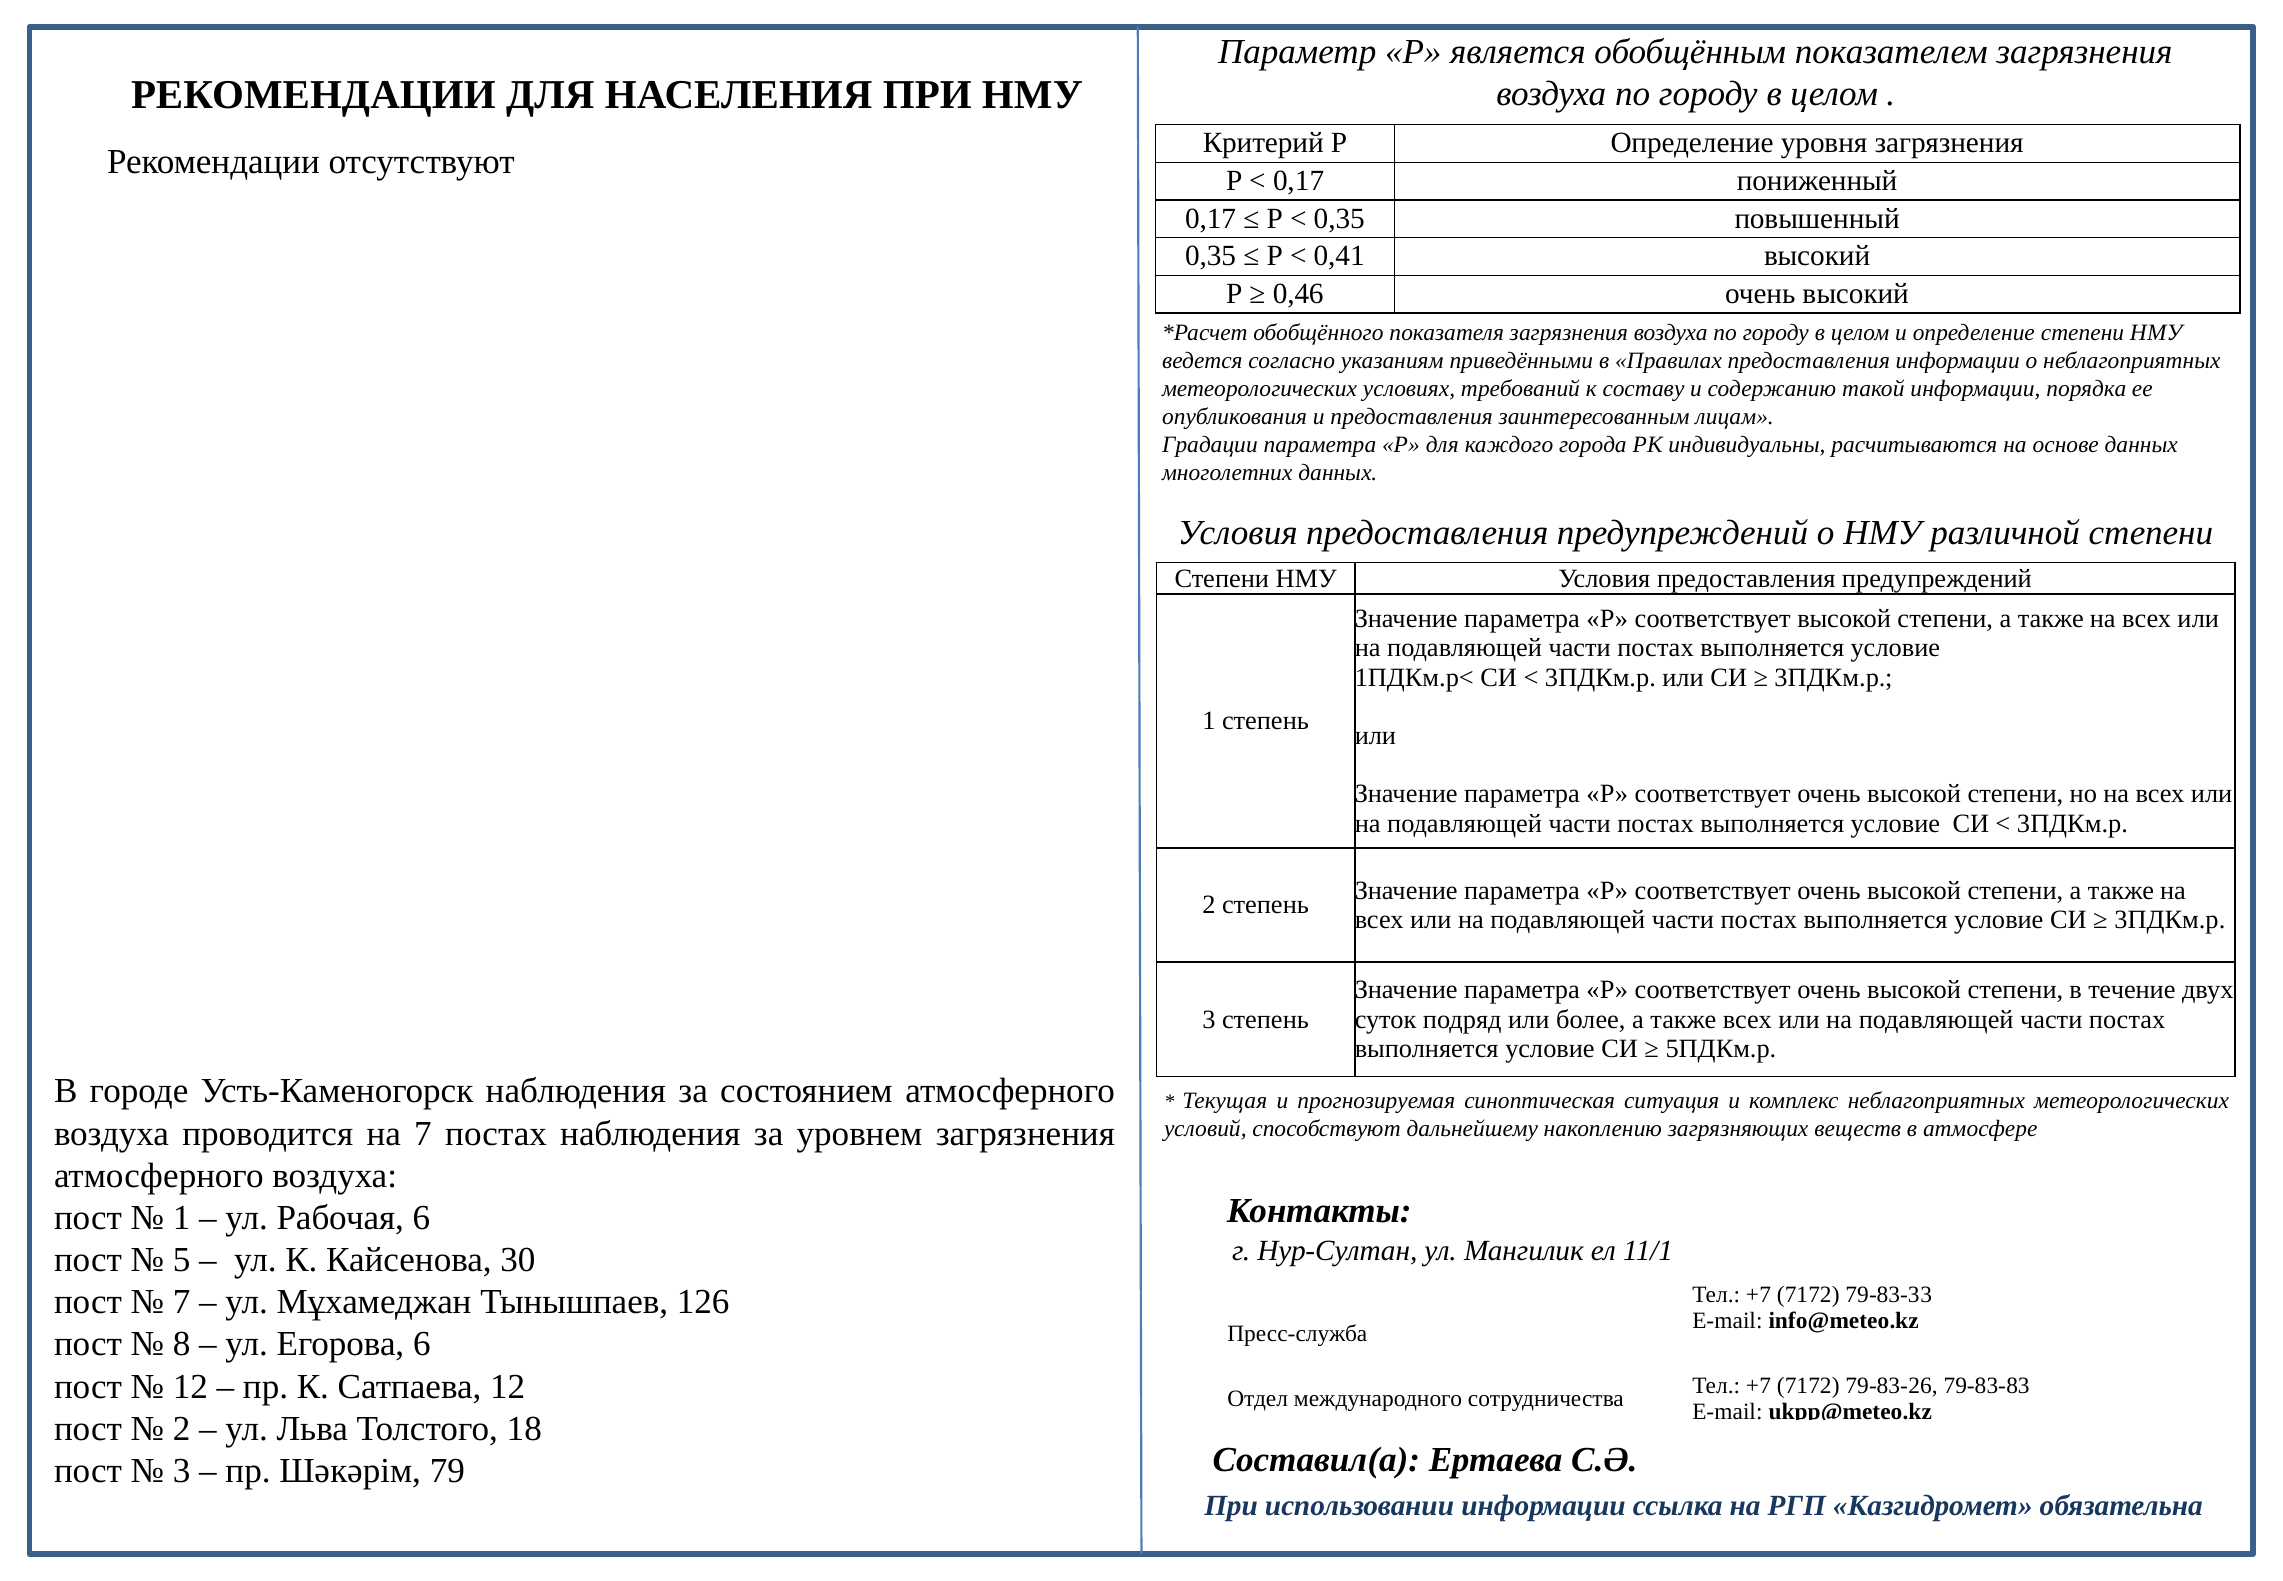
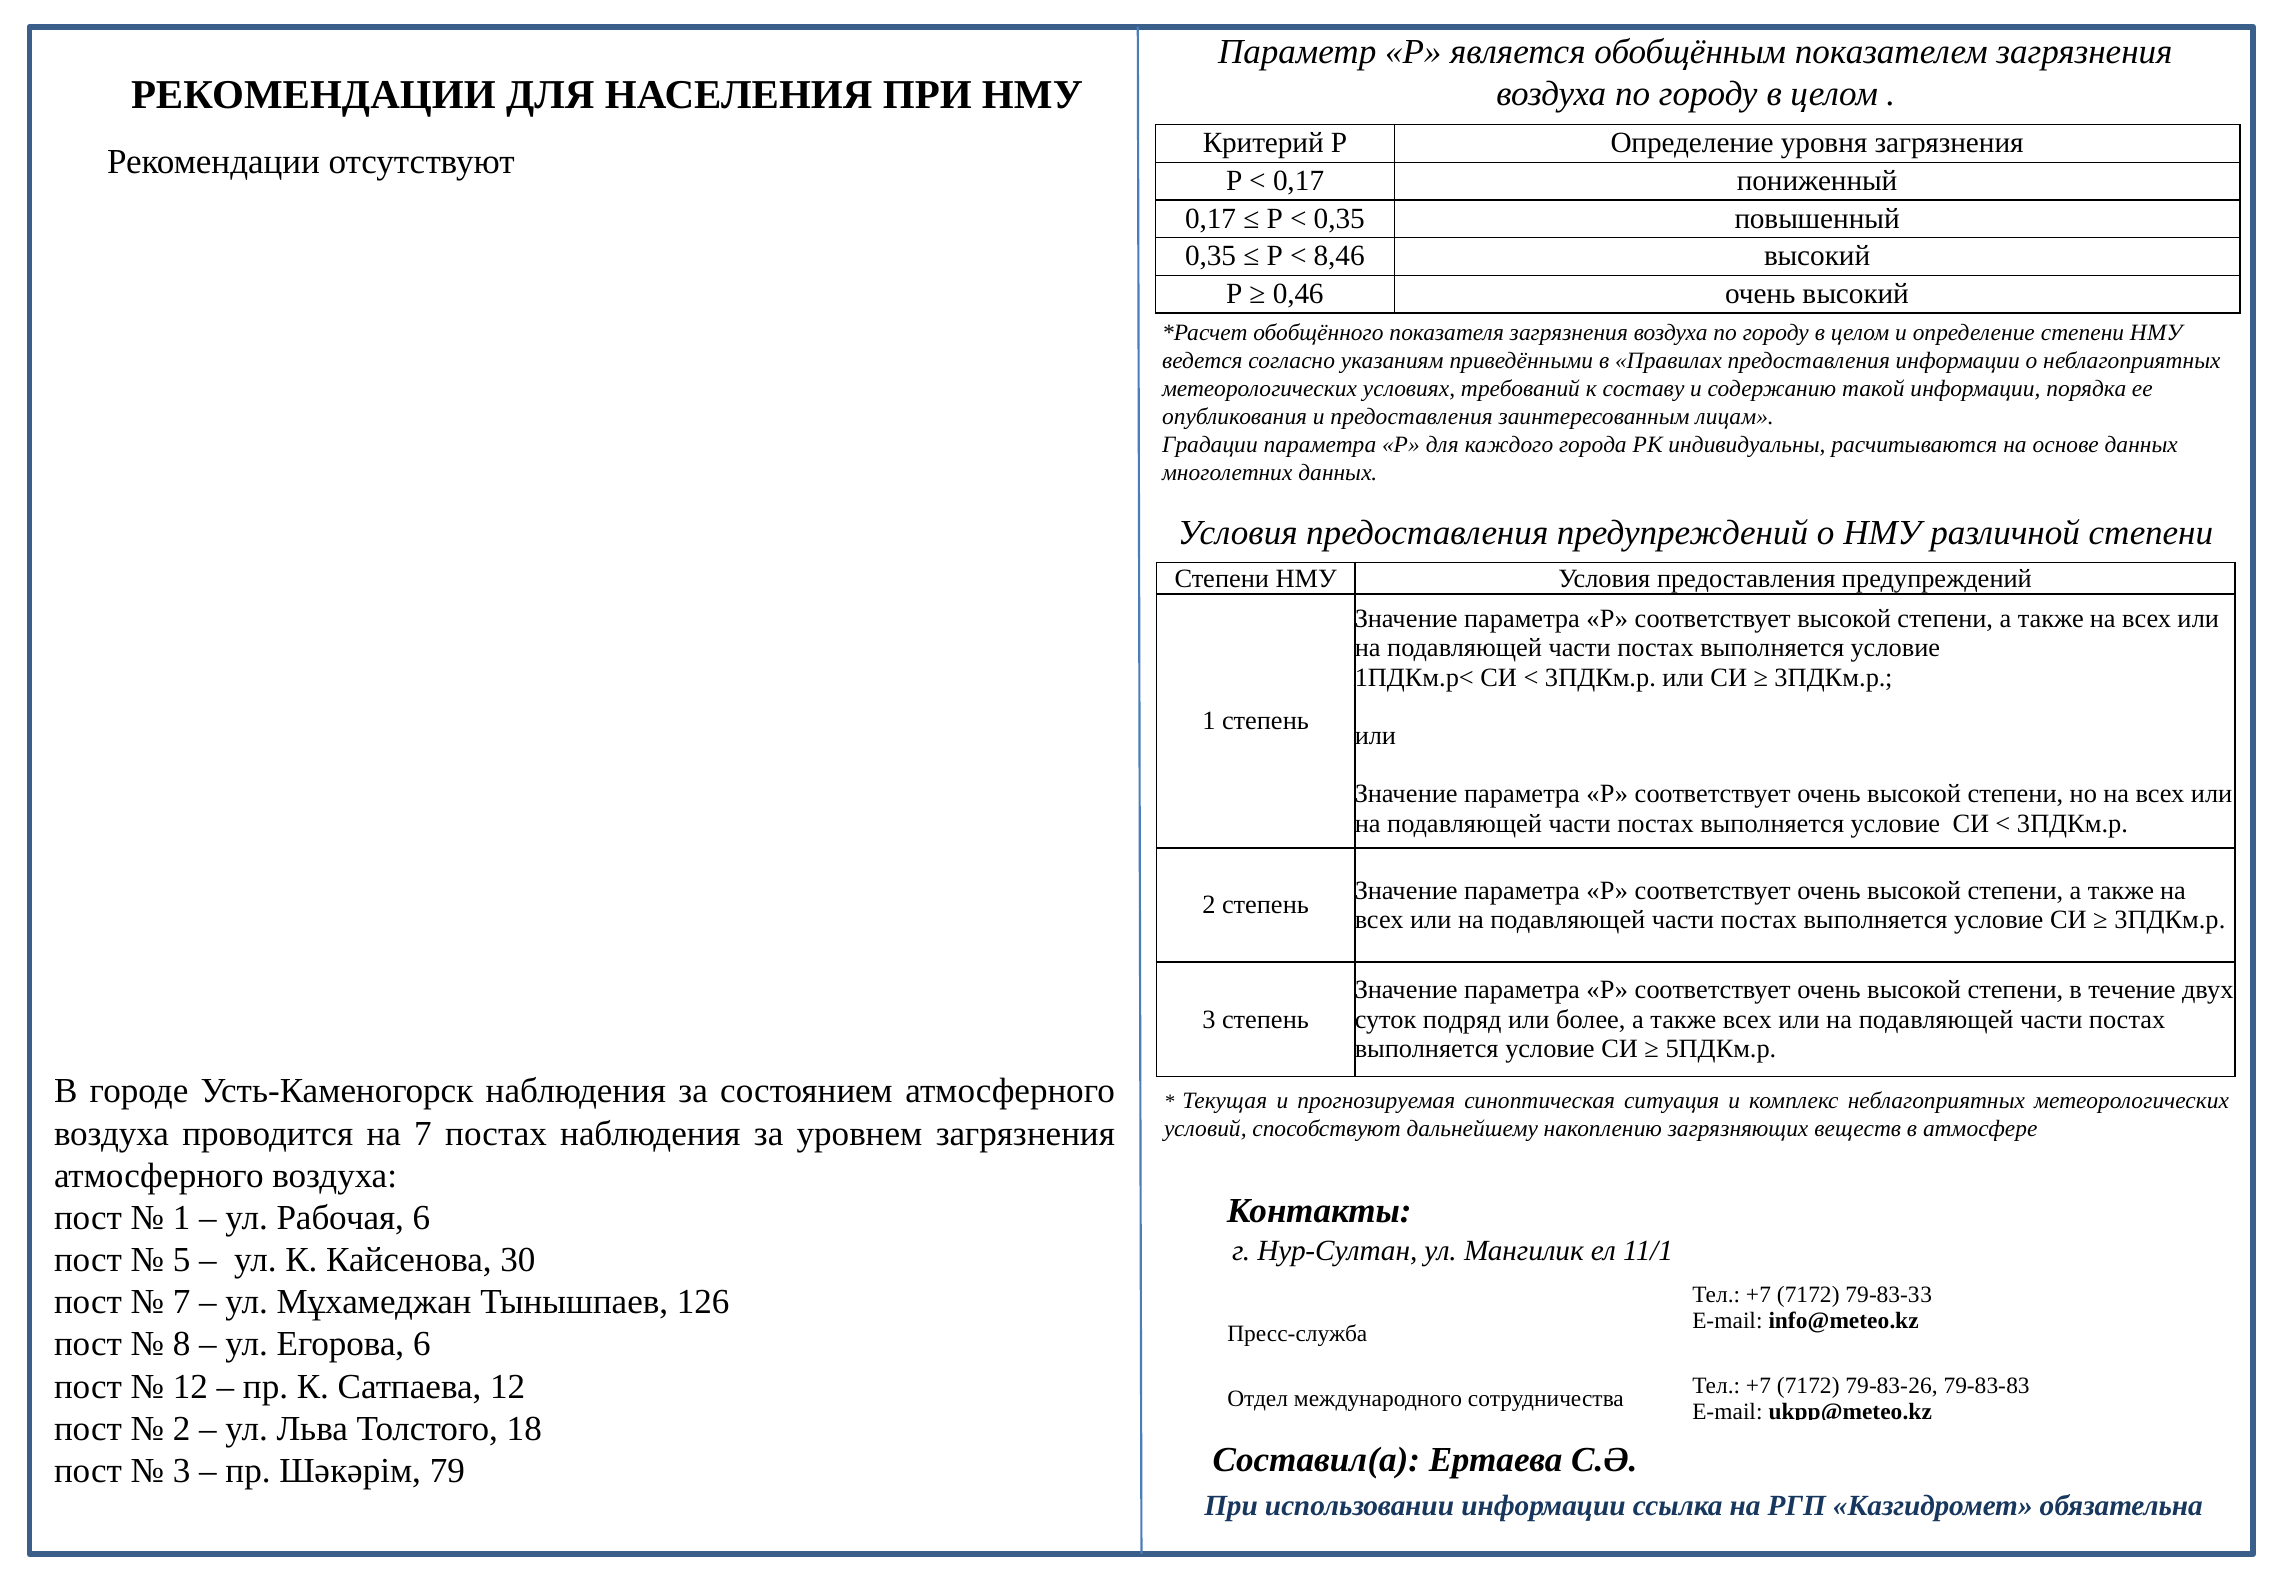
0,41: 0,41 -> 8,46 (1339, 256)
